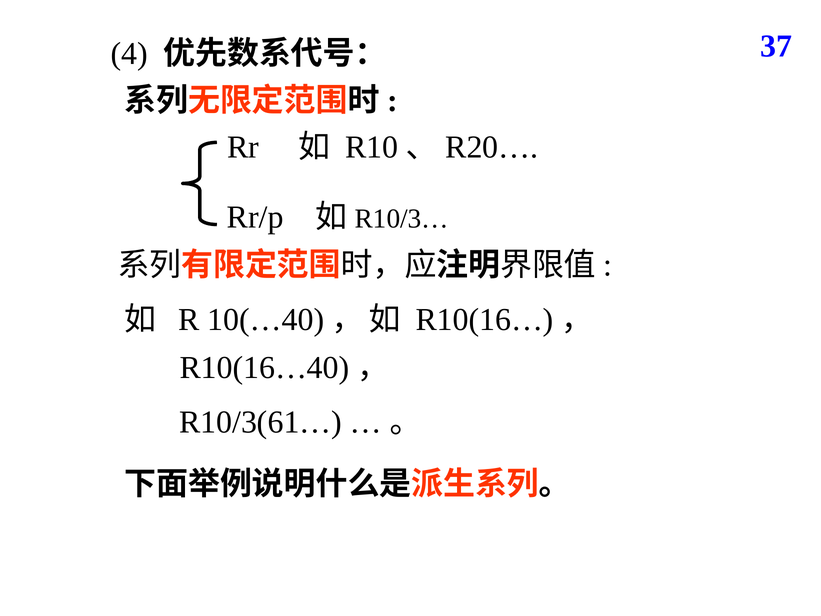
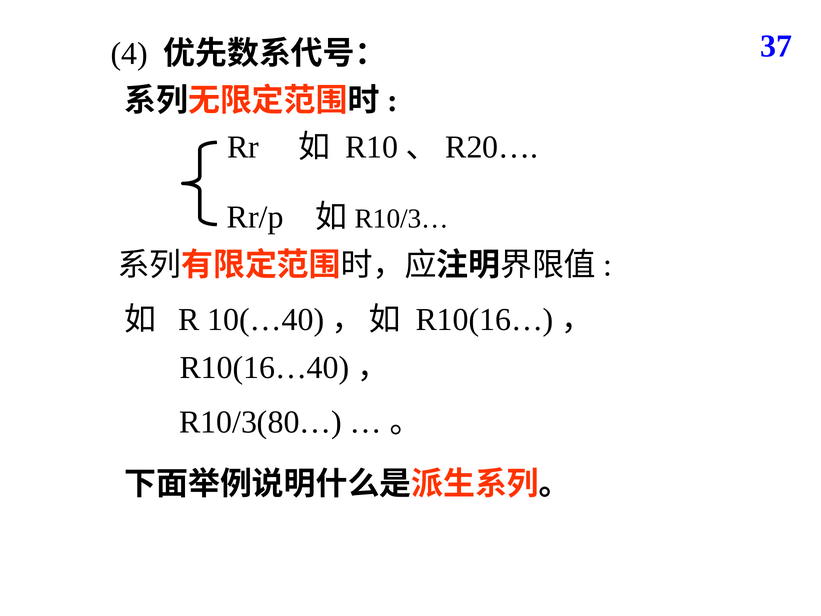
R10/3(61…: R10/3(61… -> R10/3(80… (261, 422)
